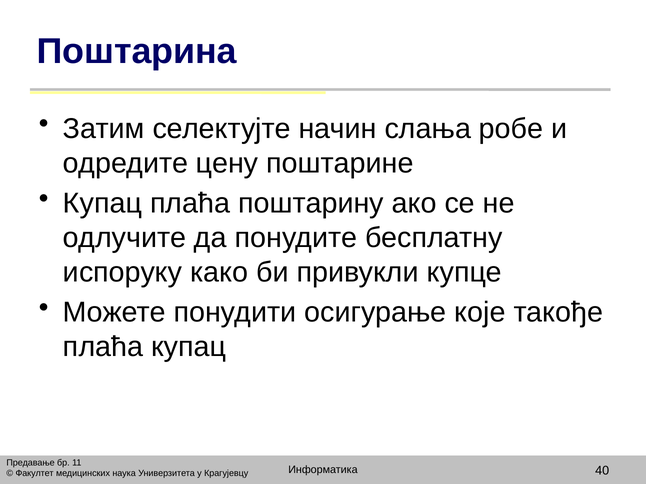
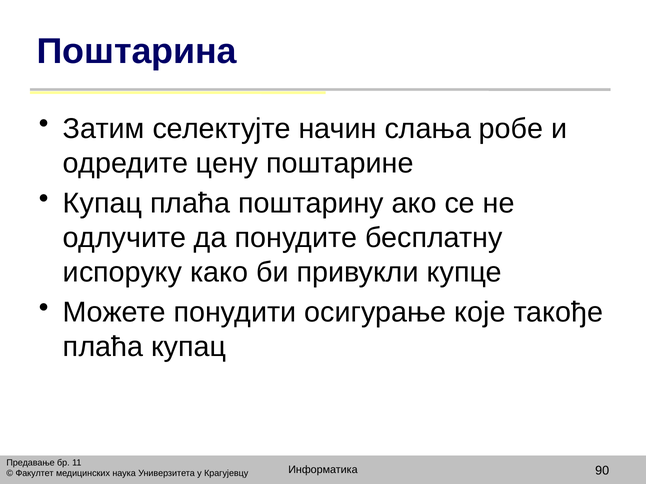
40: 40 -> 90 (602, 471)
